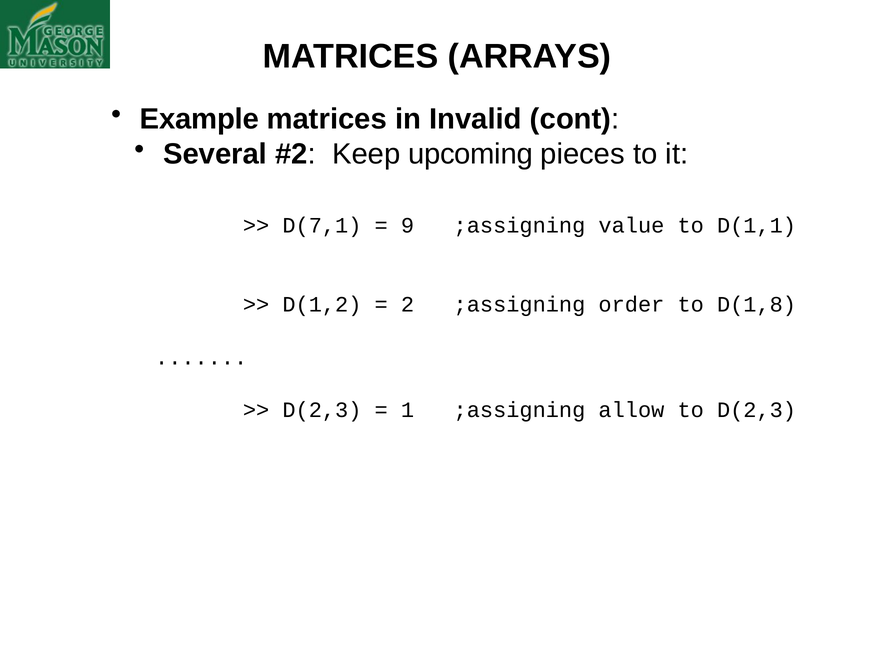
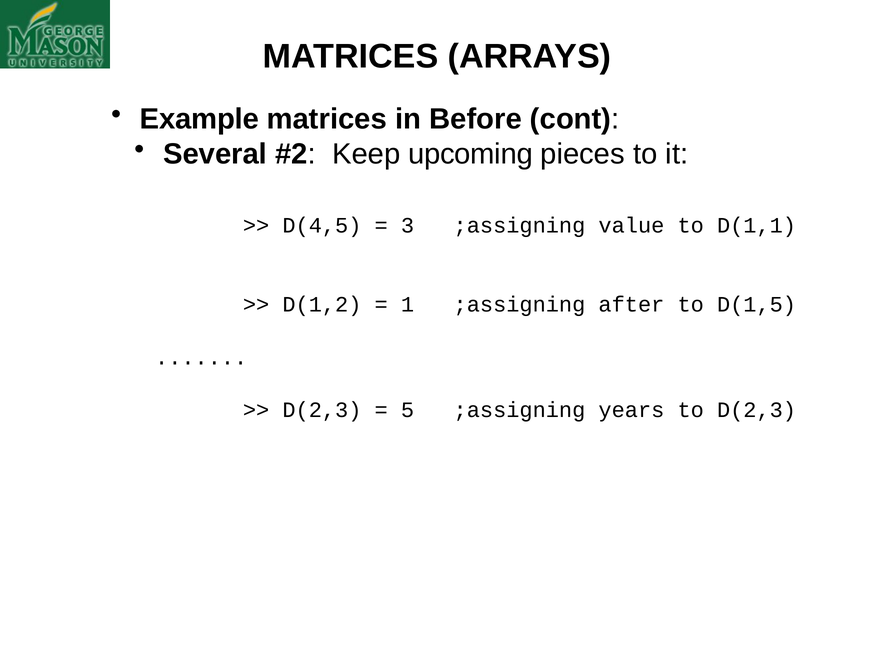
Invalid: Invalid -> Before (476, 119)
D(7,1: D(7,1 -> D(4,5 (322, 225)
9: 9 -> 3 (408, 225)
2: 2 -> 1 (408, 304)
order: order -> after (631, 304)
D(1,8: D(1,8 -> D(1,5 (757, 304)
1: 1 -> 5 (408, 410)
allow: allow -> years (631, 410)
